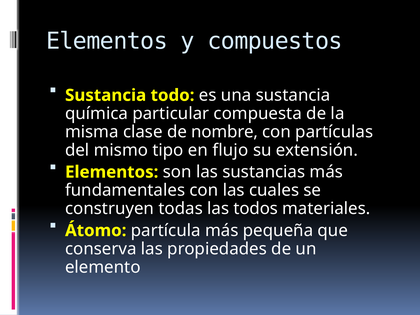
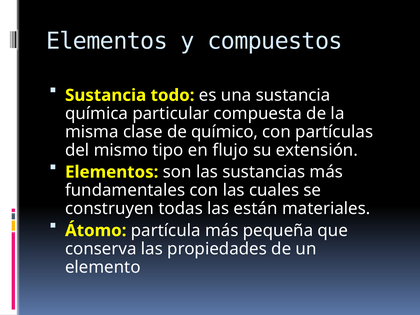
nombre: nombre -> químico (225, 132)
todos: todos -> están (256, 209)
